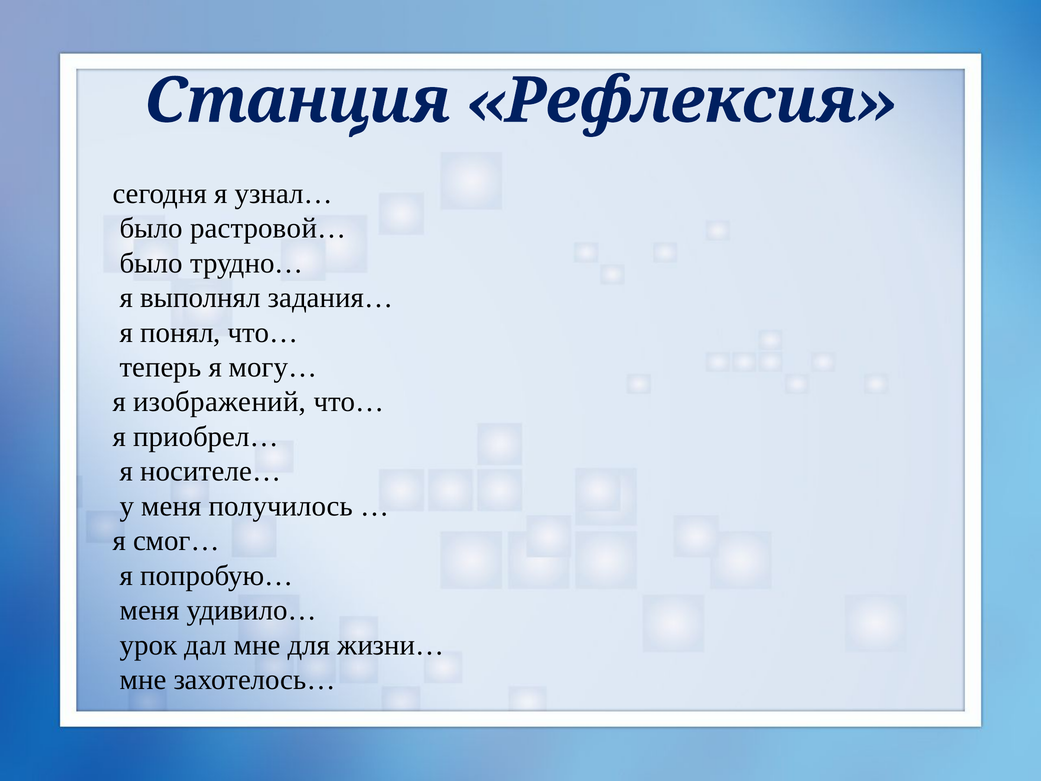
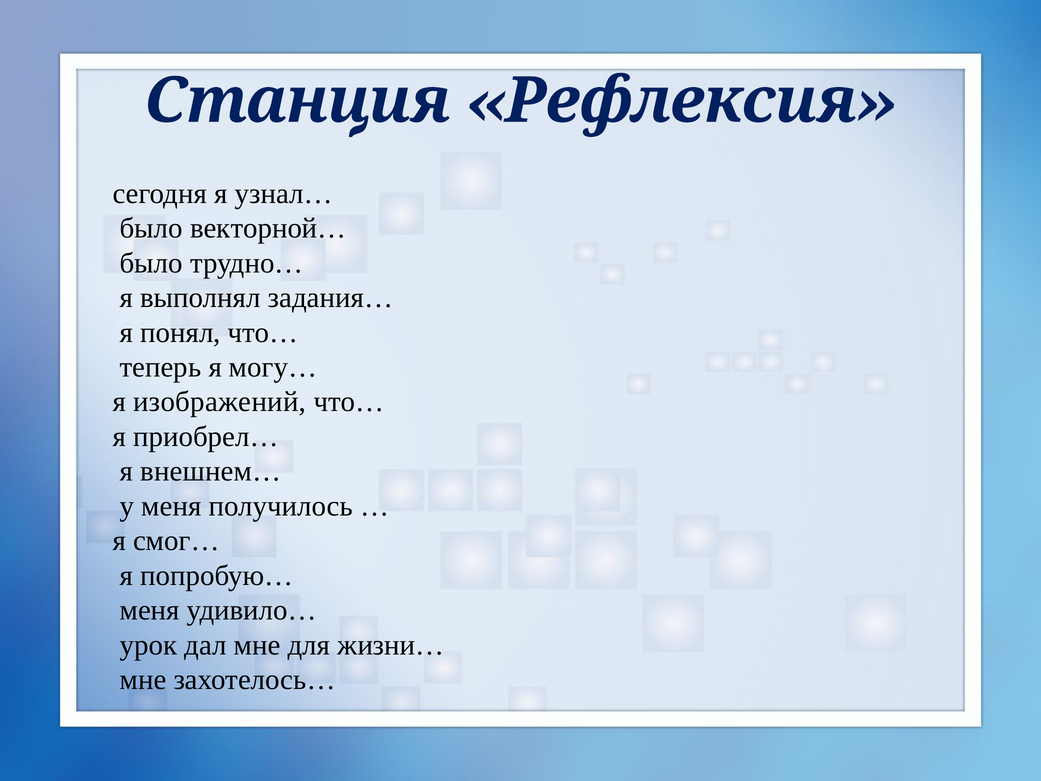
растровой…: растровой… -> векторной… (268, 228)
носителе…: носителе… -> внешнем… (211, 471)
